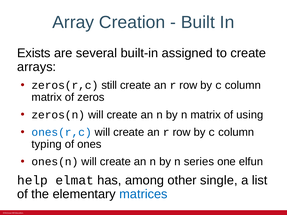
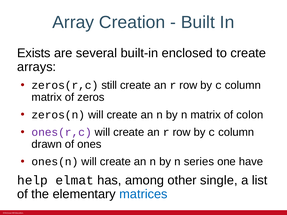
assigned: assigned -> enclosed (187, 53)
using: using -> colon (250, 115)
ones(r,c colour: blue -> purple (62, 132)
typing: typing -> drawn (47, 144)
elfun: elfun -> have (251, 162)
